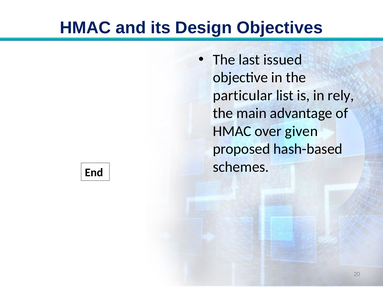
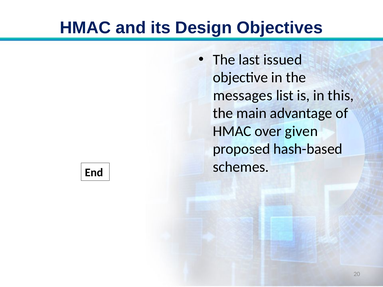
particular: particular -> messages (243, 96)
rely: rely -> this (341, 96)
